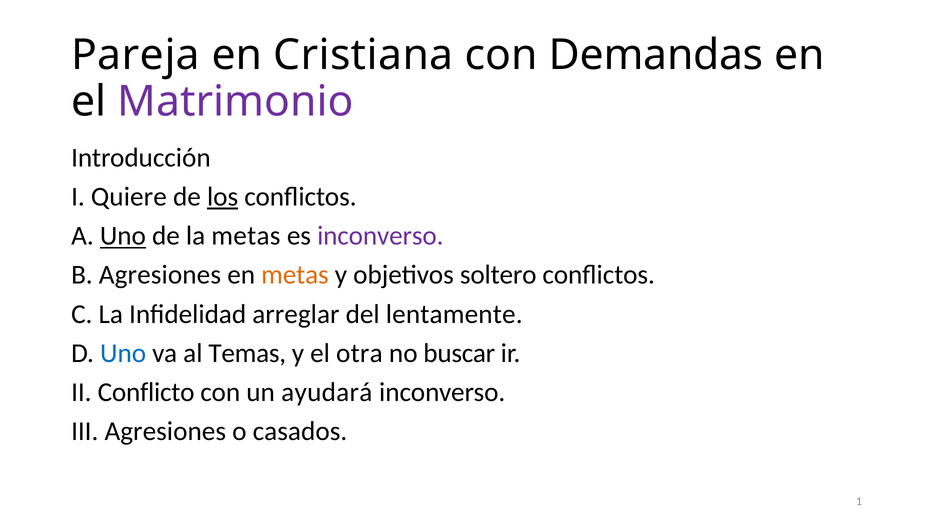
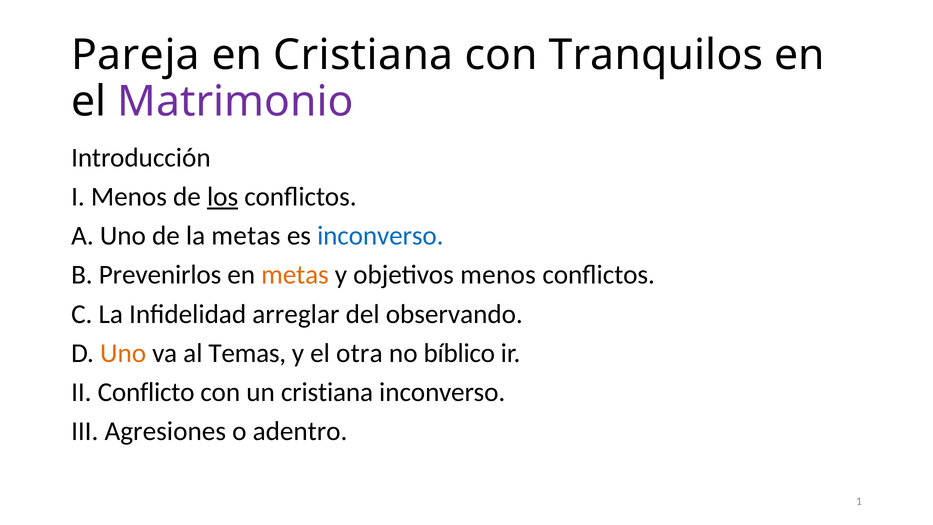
Demandas: Demandas -> Tranquilos (656, 55)
I Quiere: Quiere -> Menos (129, 197)
Uno underline: present -> none (123, 236)
inconverso colour: purple -> blue (380, 236)
B Agresiones: Agresiones -> Prevenirlos (160, 275)
objetivos soltero: soltero -> menos (498, 275)
lentamente: lentamente -> observando (454, 314)
Uno colour: blue -> orange (123, 353)
buscar: buscar -> bíblico (459, 353)
un ayudará: ayudará -> cristiana (327, 392)
casados: casados -> adentro (300, 431)
